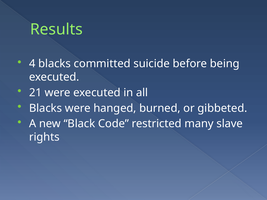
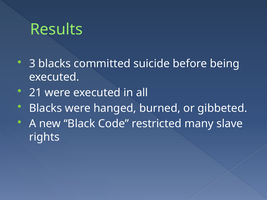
4: 4 -> 3 (32, 64)
